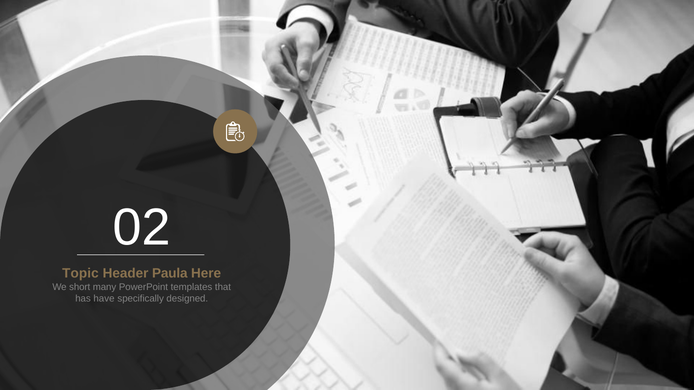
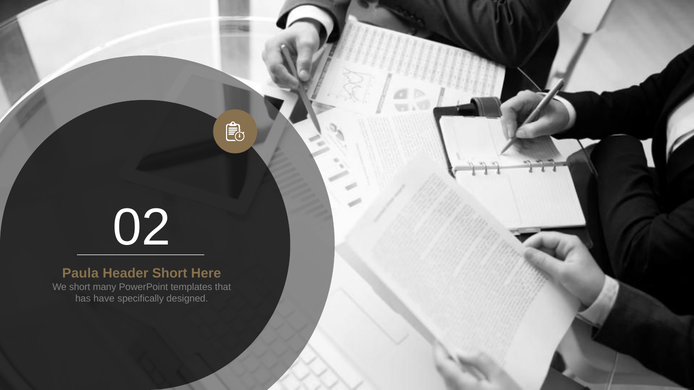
Topic: Topic -> Paula (80, 274)
Header Paula: Paula -> Short (170, 274)
